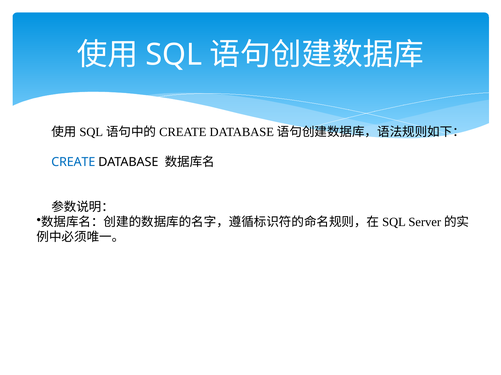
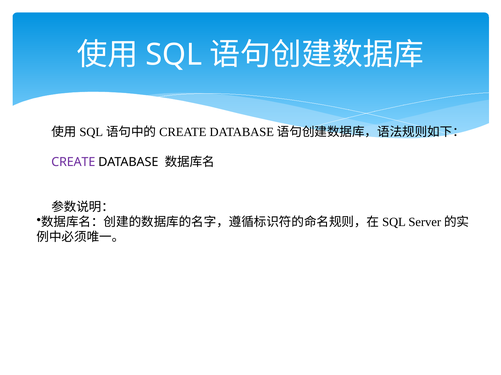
CREATE colour: blue -> purple (73, 162)
